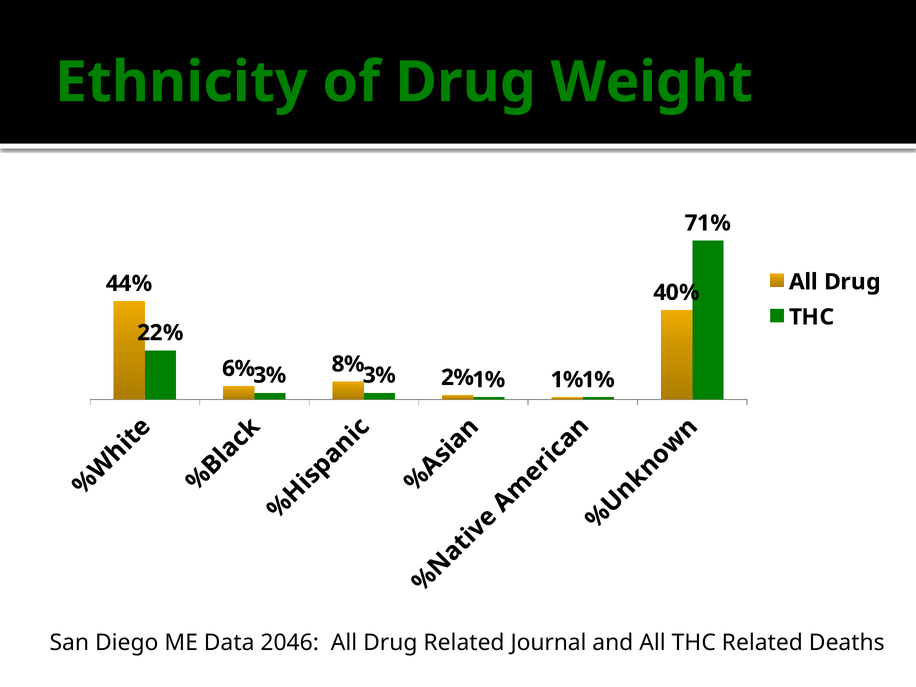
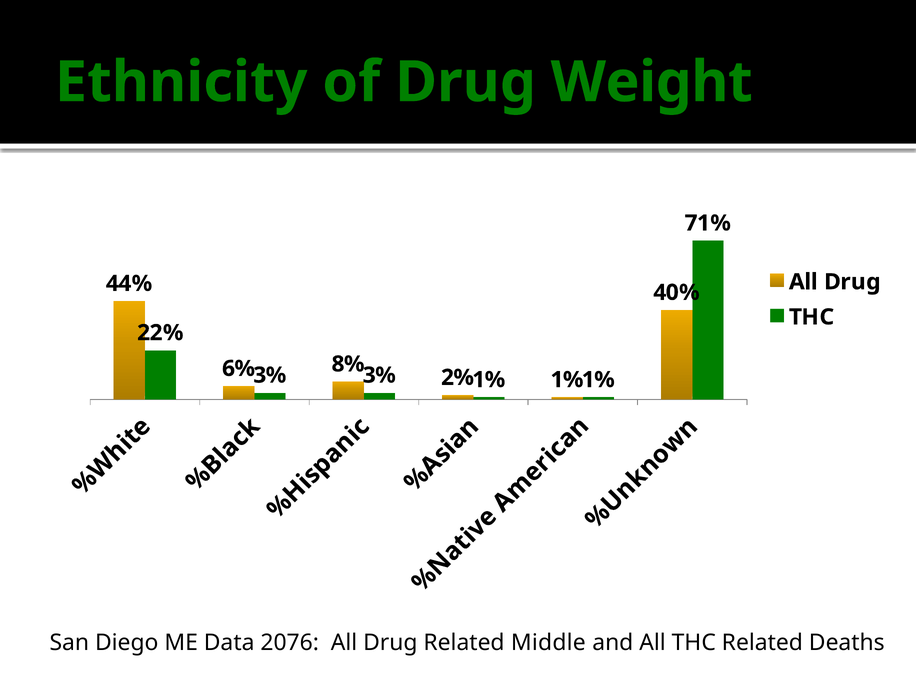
2046: 2046 -> 2076 (290, 643)
Journal: Journal -> Middle (548, 643)
